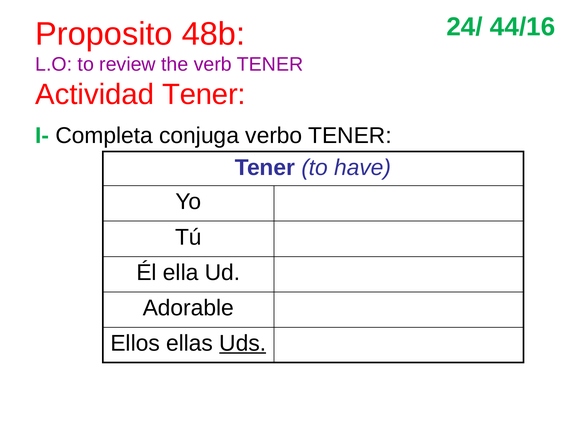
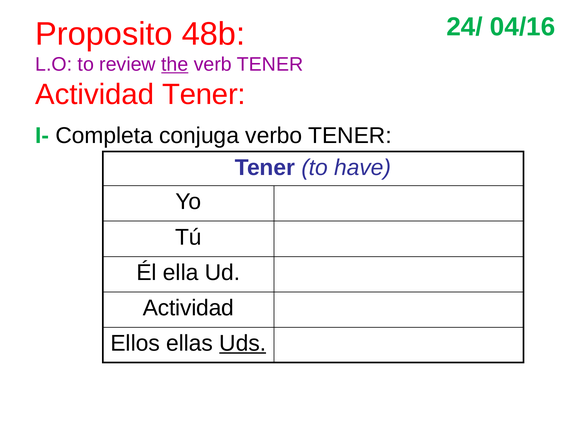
44/16: 44/16 -> 04/16 (523, 27)
the underline: none -> present (175, 64)
Adorable: Adorable -> Actividad (188, 308)
